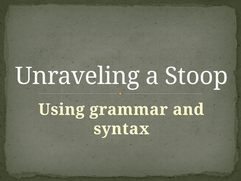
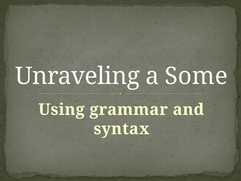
Stoop: Stoop -> Some (196, 76)
